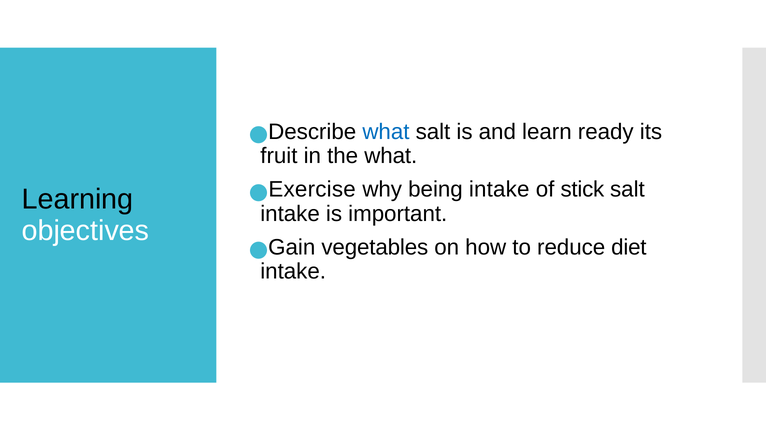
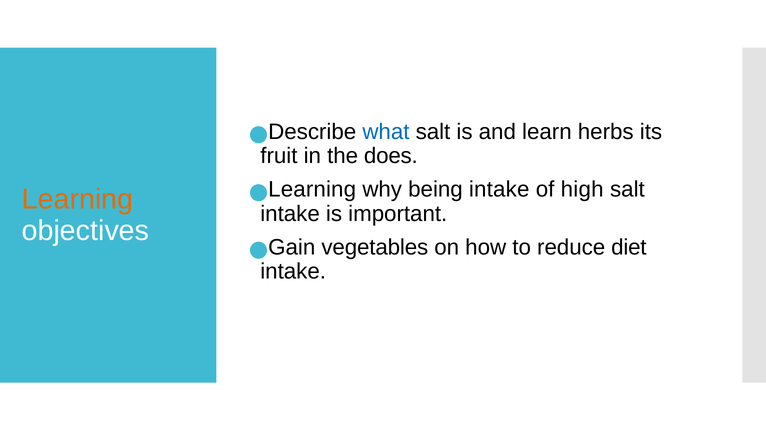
ready: ready -> herbs (606, 132)
the what: what -> does (391, 156)
Exercise: Exercise -> Learning (312, 190)
stick: stick -> high (582, 190)
Learning colour: black -> orange (77, 199)
